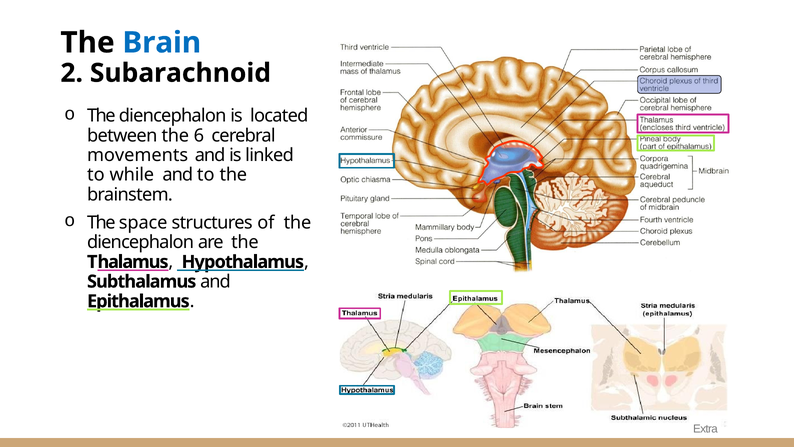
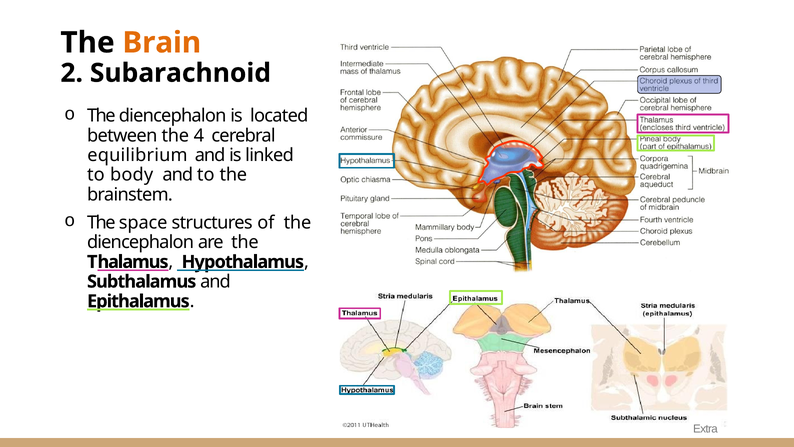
Brain colour: blue -> orange (162, 43)
6: 6 -> 4 (199, 136)
movements: movements -> equilibrium (137, 155)
while: while -> body (132, 175)
